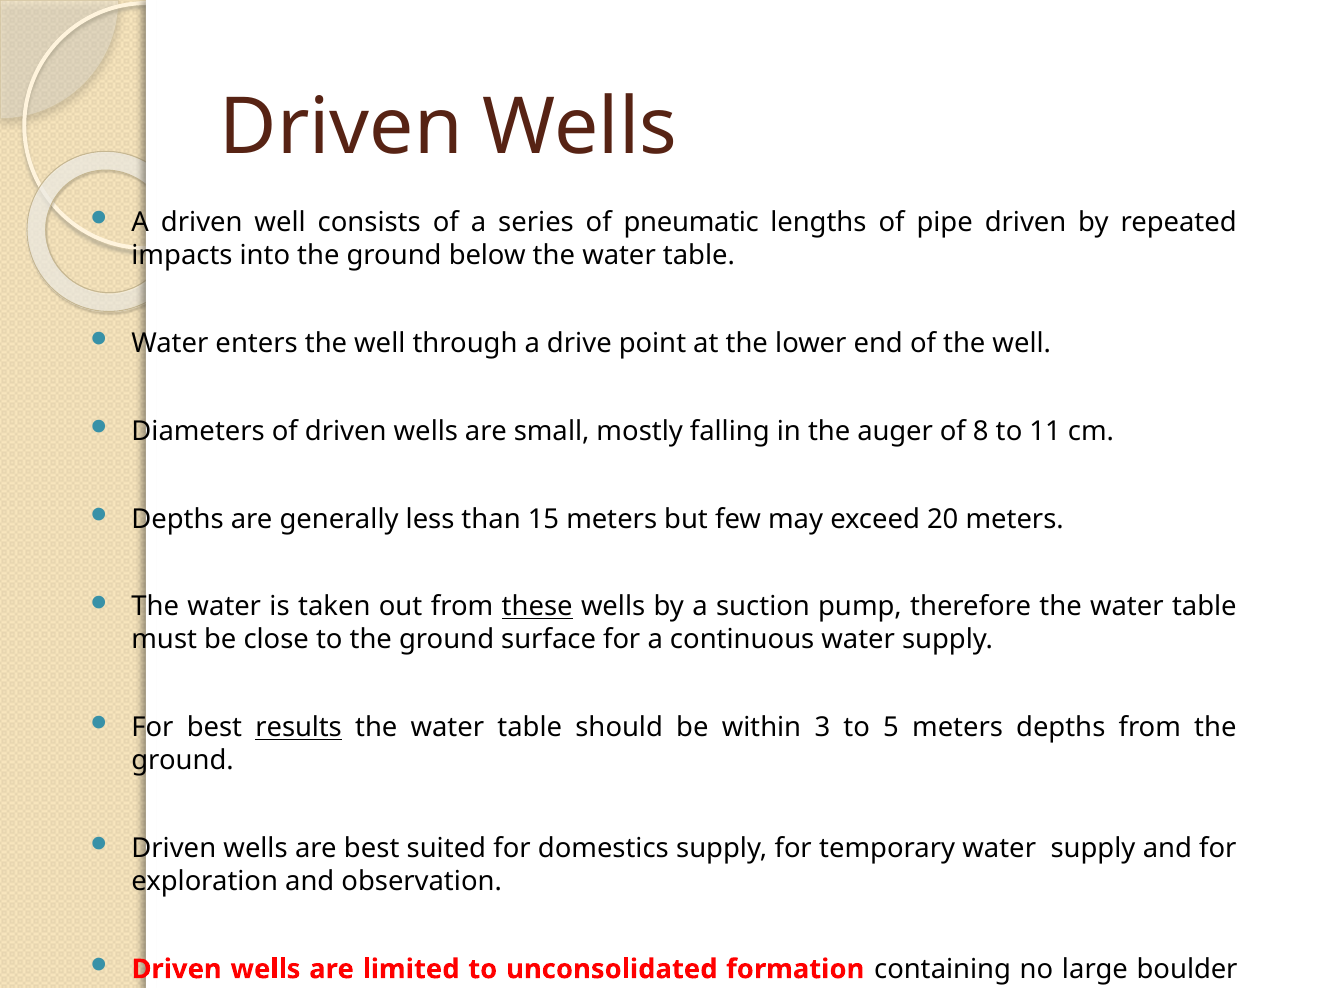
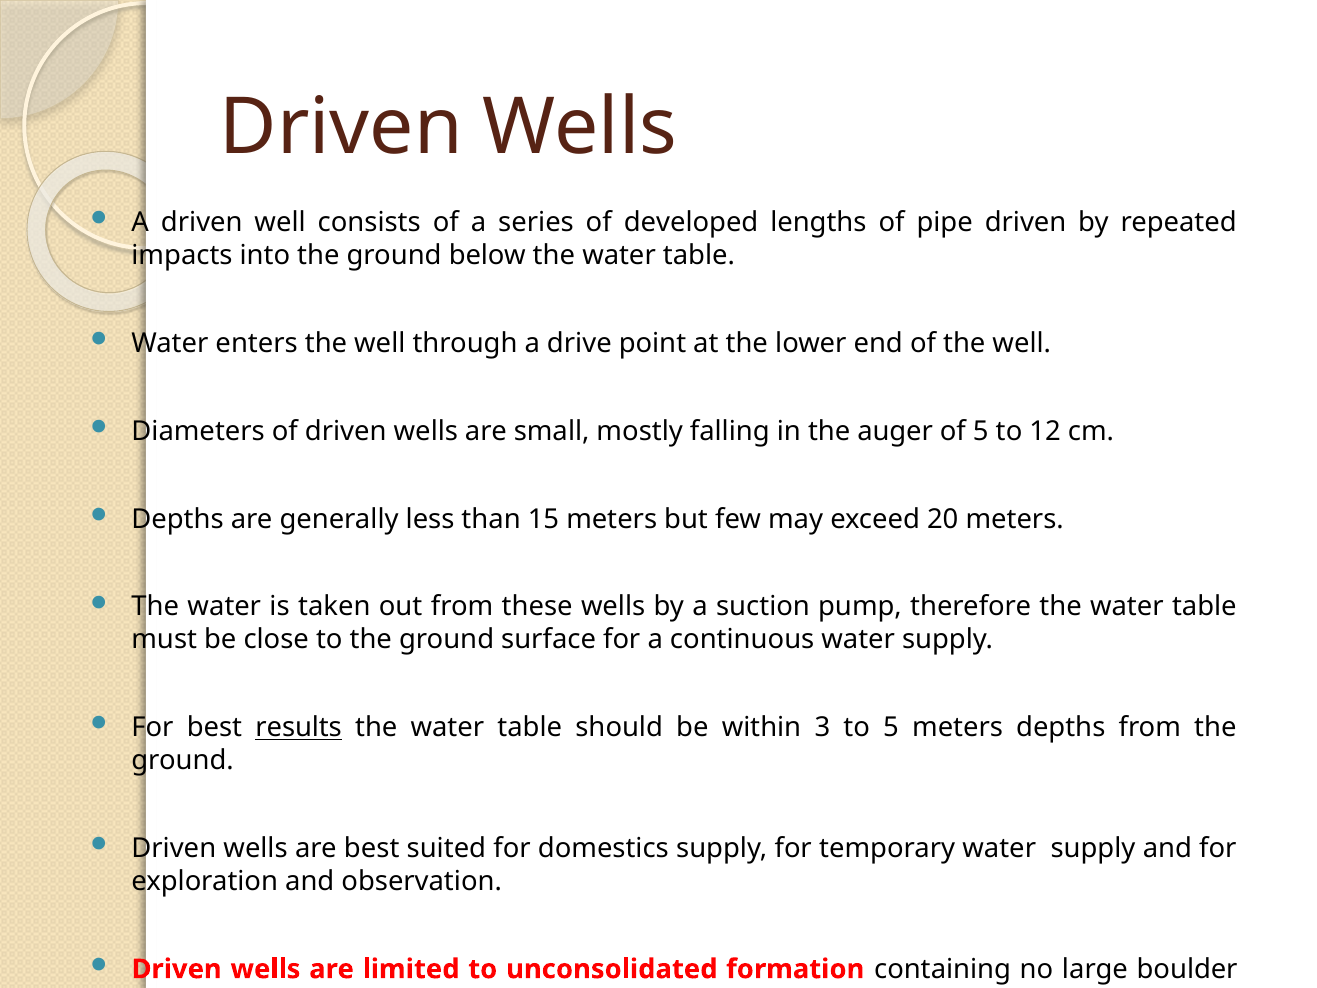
pneumatic: pneumatic -> developed (691, 222)
of 8: 8 -> 5 (981, 431)
11: 11 -> 12 (1045, 431)
these underline: present -> none (537, 607)
